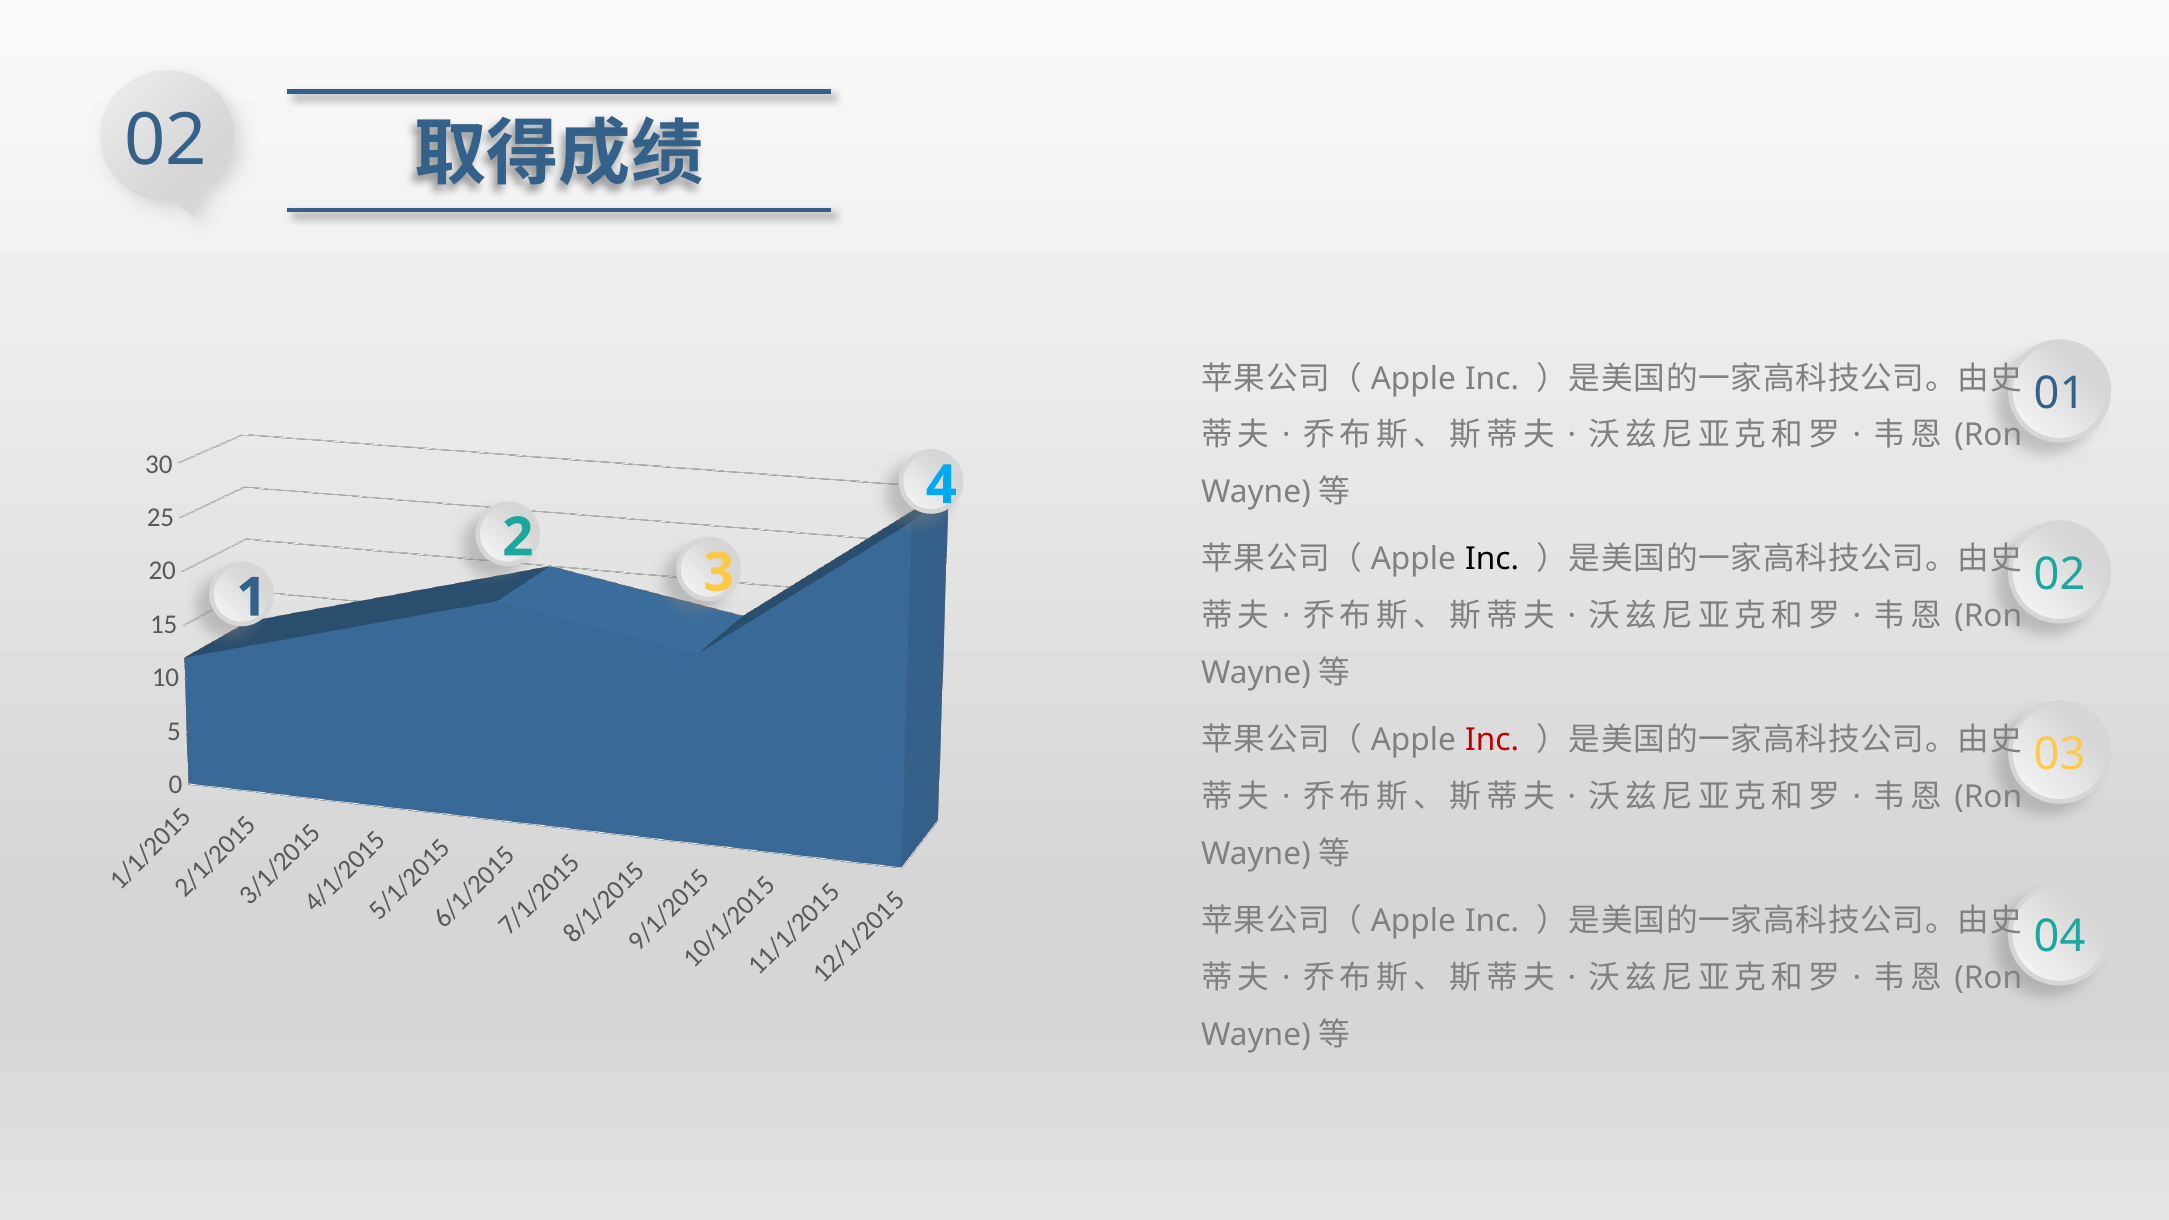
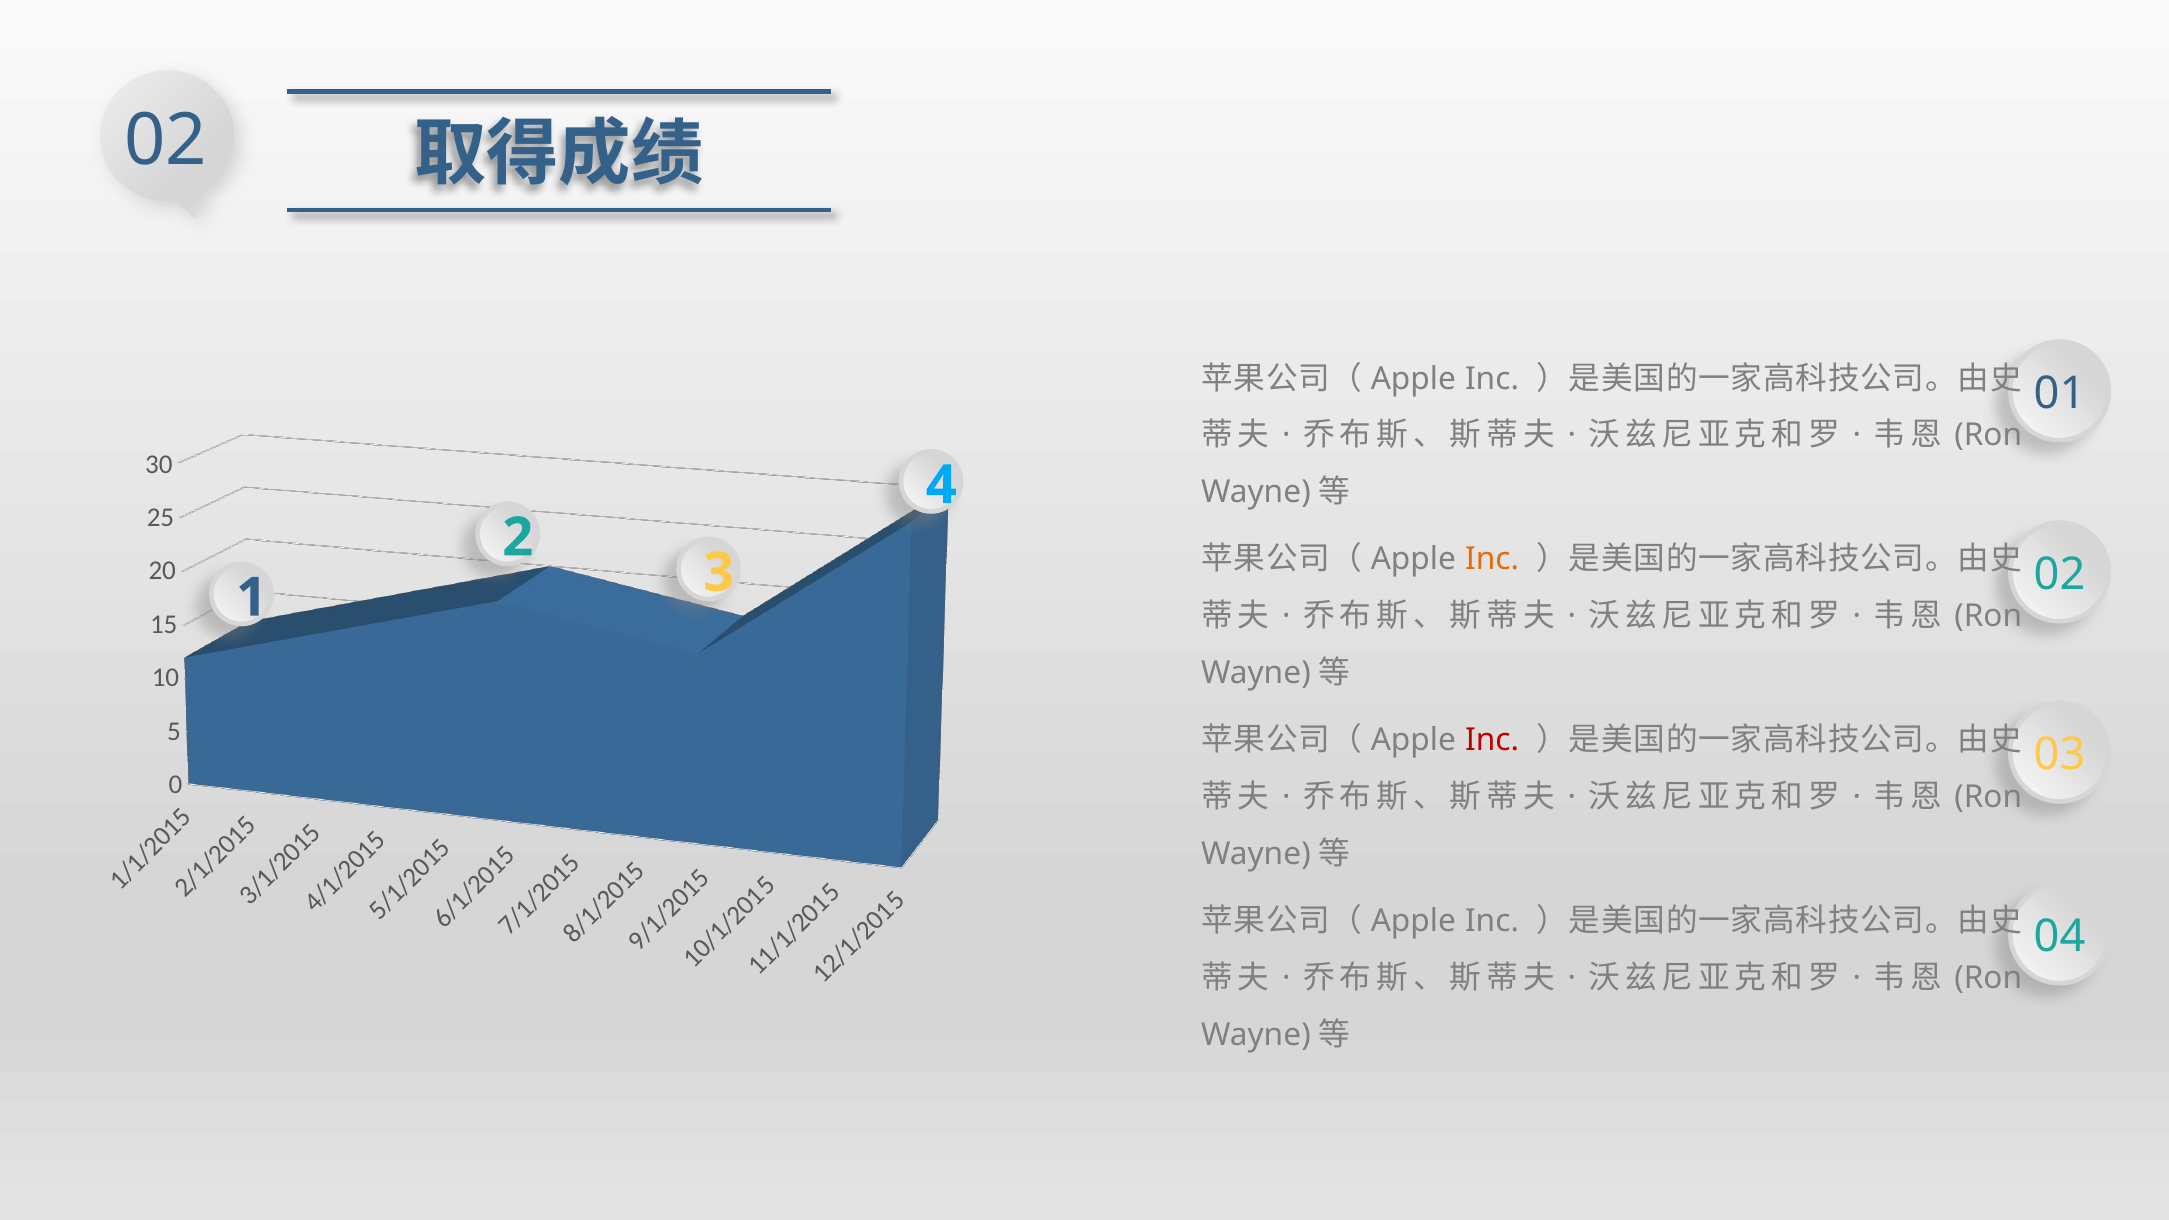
Inc colour: black -> orange (1492, 559)
